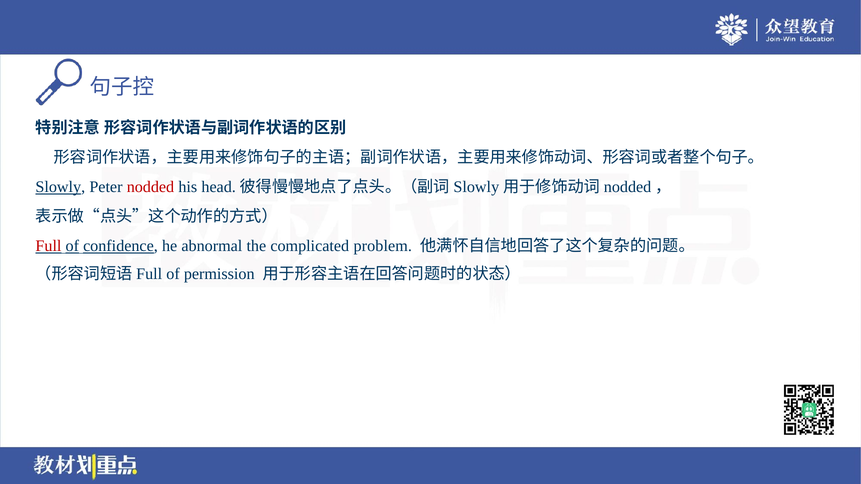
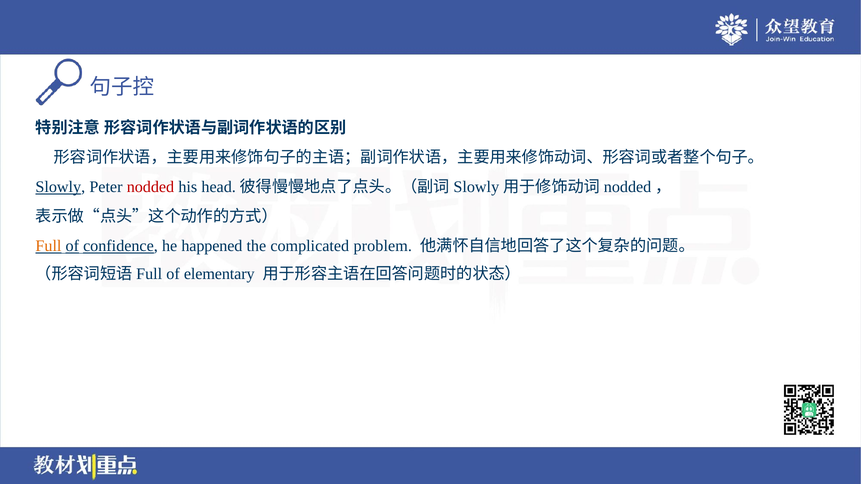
Full colour: red -> orange (48, 246)
abnormal: abnormal -> happened (212, 246)
permission: permission -> elementary (219, 274)
